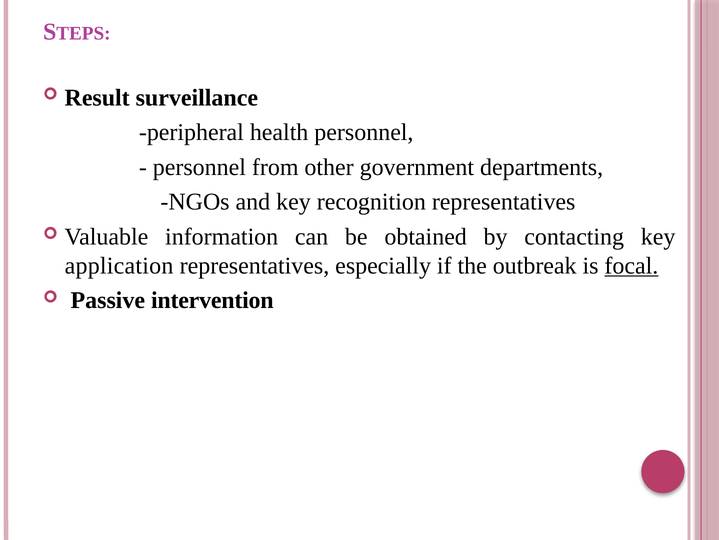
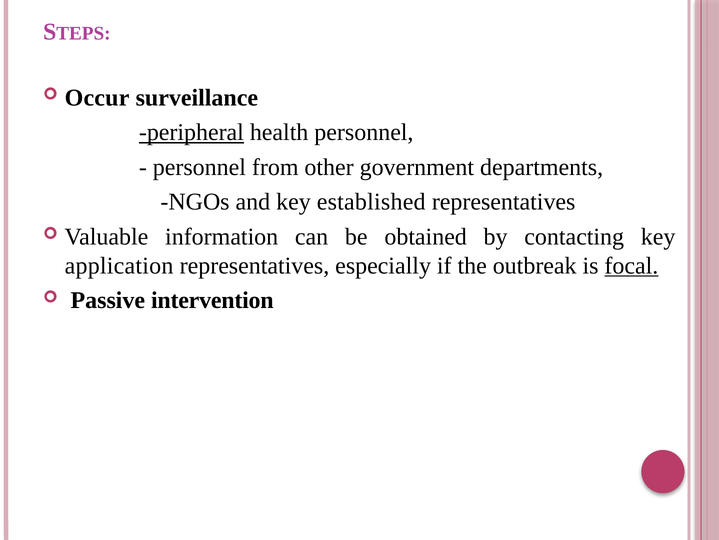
Result: Result -> Occur (97, 98)
peripheral underline: none -> present (191, 132)
recognition: recognition -> established (371, 202)
